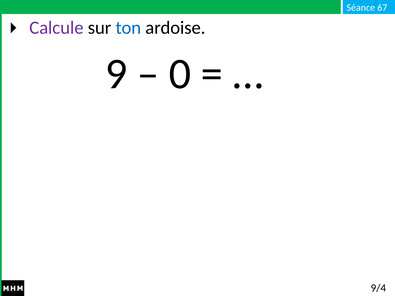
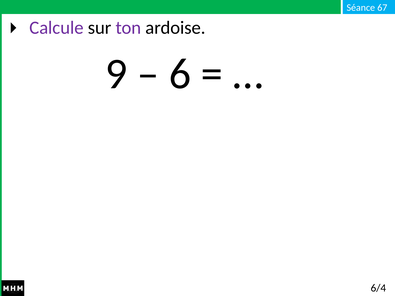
ton colour: blue -> purple (128, 28)
0: 0 -> 6 (180, 74)
9/4: 9/4 -> 6/4 (378, 288)
